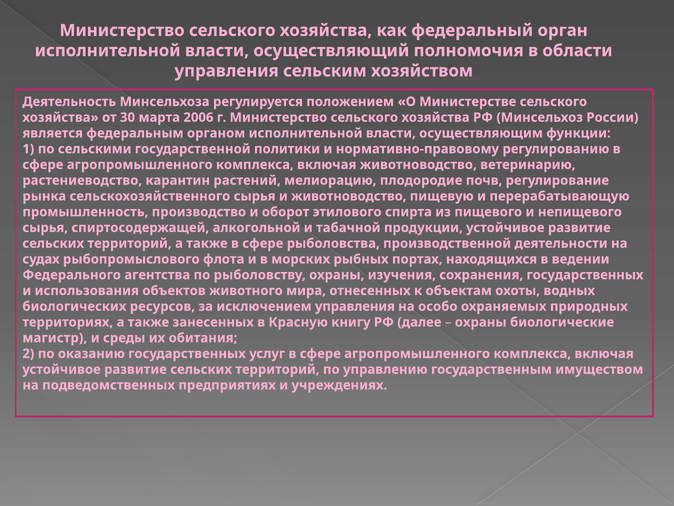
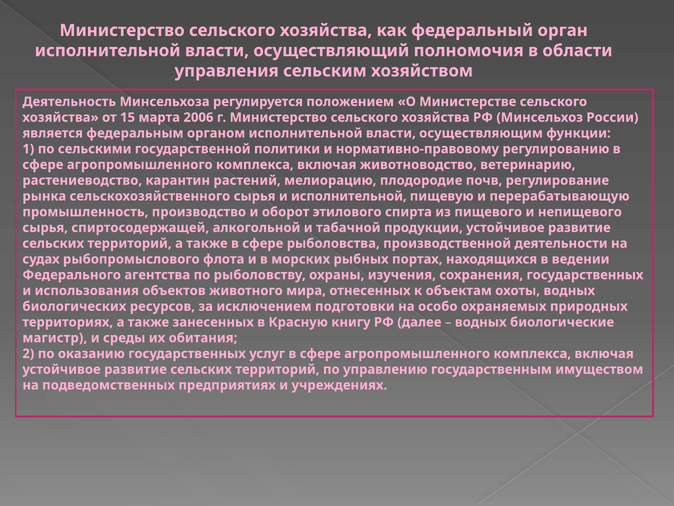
30: 30 -> 15 (128, 117)
и животноводство: животноводство -> исполнительной (349, 196)
исключением управления: управления -> подготовки (355, 306)
охраны: охраны -> водных (481, 322)
